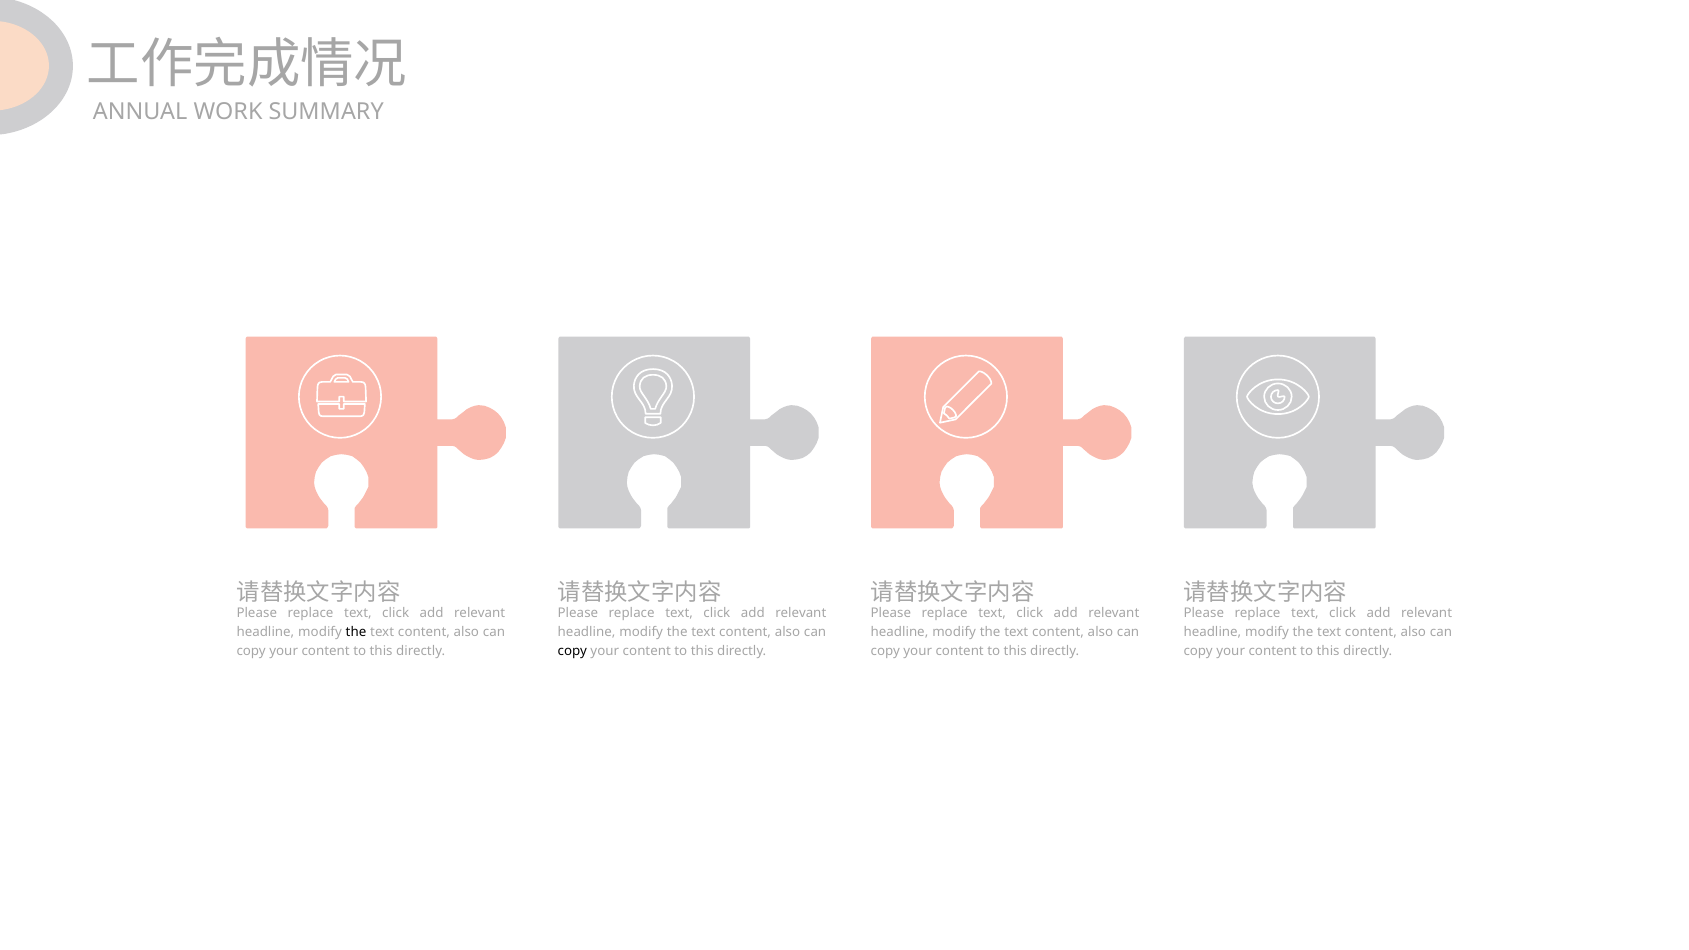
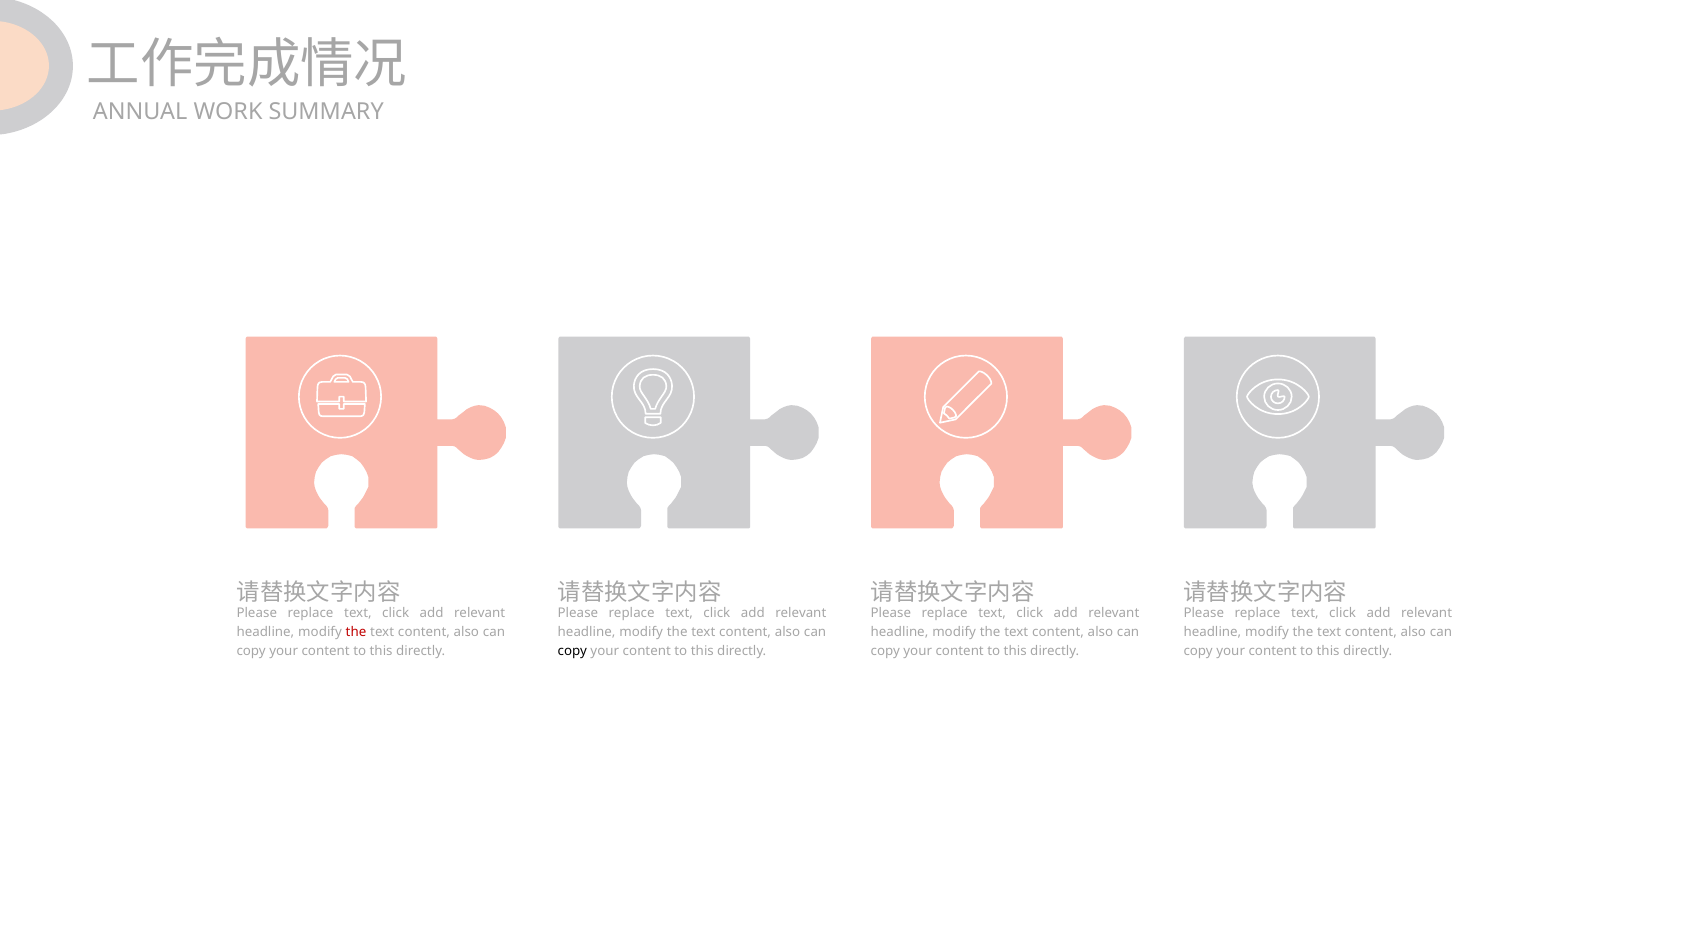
the colour: black -> red (356, 632)
